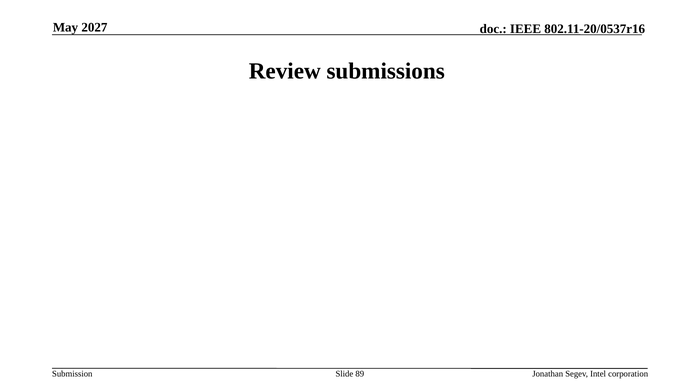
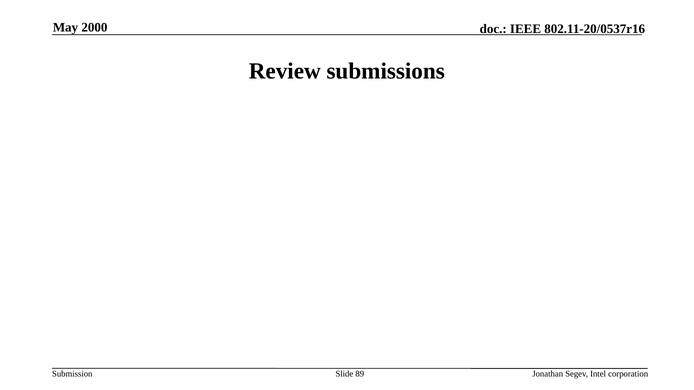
2027: 2027 -> 2000 (94, 28)
